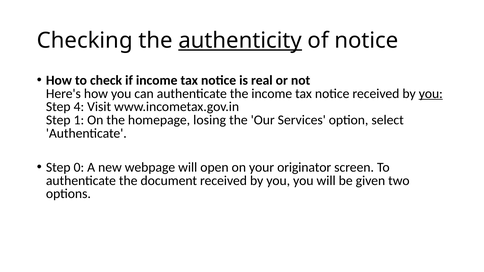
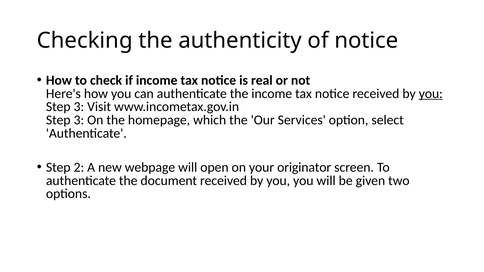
authenticity underline: present -> none (240, 41)
4: 4 -> 3 (79, 107)
1: 1 -> 3 (79, 120)
losing: losing -> which (210, 120)
0: 0 -> 2 (79, 168)
